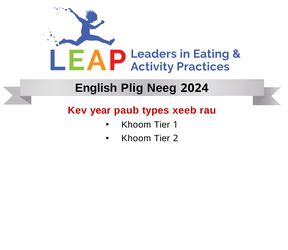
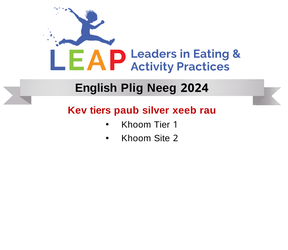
year: year -> tiers (100, 110)
types: types -> silver (156, 110)
Tier: Tier -> Site (162, 139)
